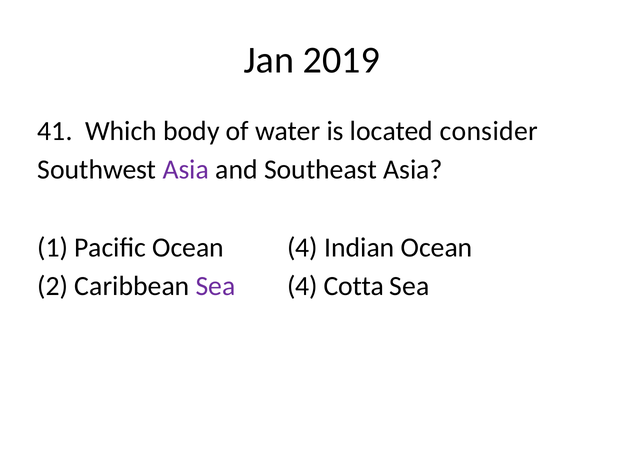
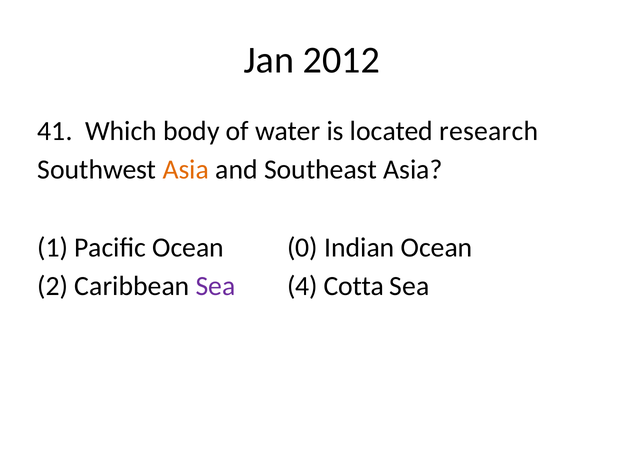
2019: 2019 -> 2012 (341, 60)
consider: consider -> research (489, 131)
Asia colour: purple -> orange (186, 170)
Ocean 4: 4 -> 0 (302, 247)
